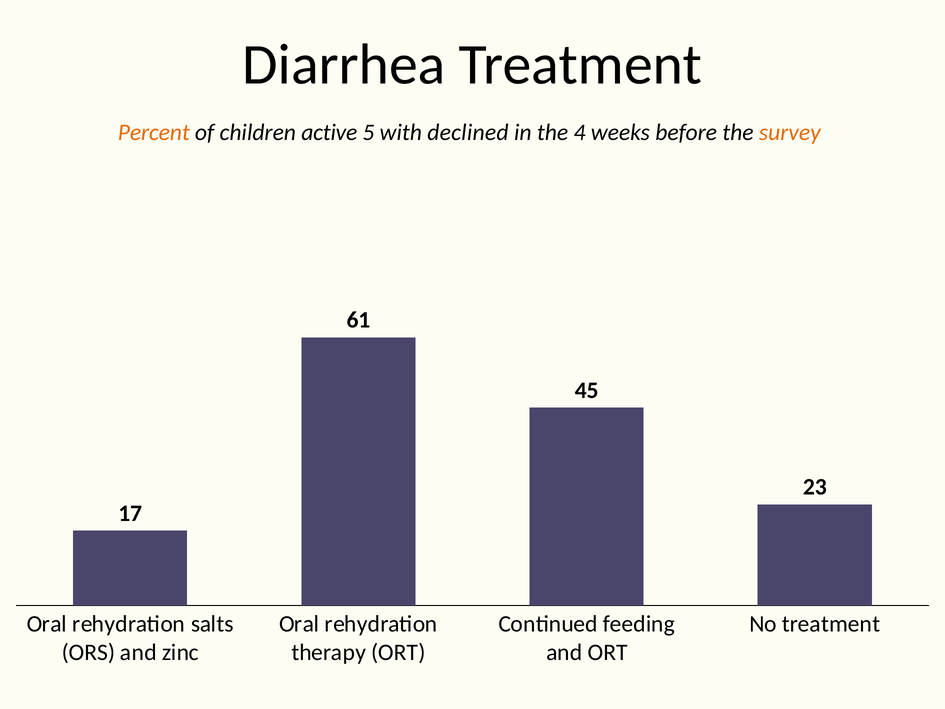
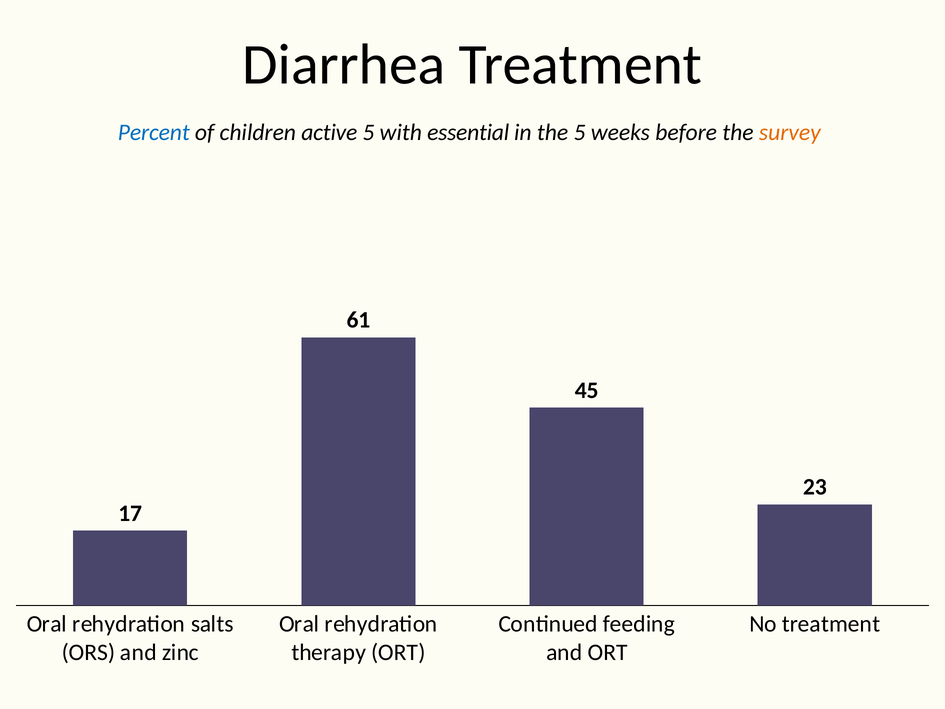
Percent colour: orange -> blue (154, 132)
declined: declined -> essential (468, 132)
the 4: 4 -> 5 (580, 132)
